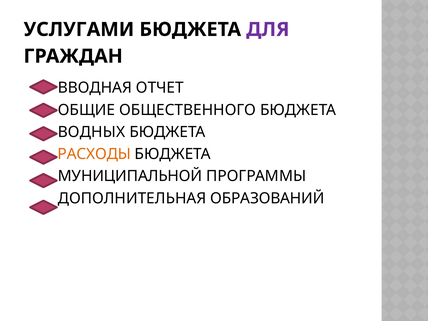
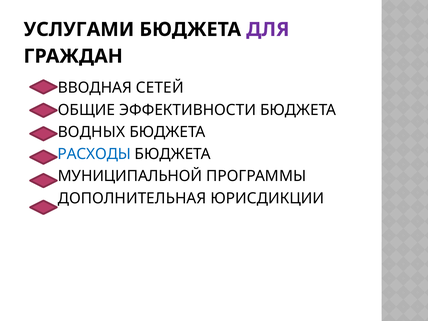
ОТЧЕТ: ОТЧЕТ -> СЕТЕЙ (160, 88)
ОБЩЕСТВЕННОГО: ОБЩЕСТВЕННОГО -> ЭФФЕКТИВНОСТИ (188, 110)
РАСХОДЫ colour: orange -> blue (94, 154)
ОБРАЗОВАНИЙ: ОБРАЗОВАНИЙ -> ЮРИСДИКЦИИ (267, 198)
